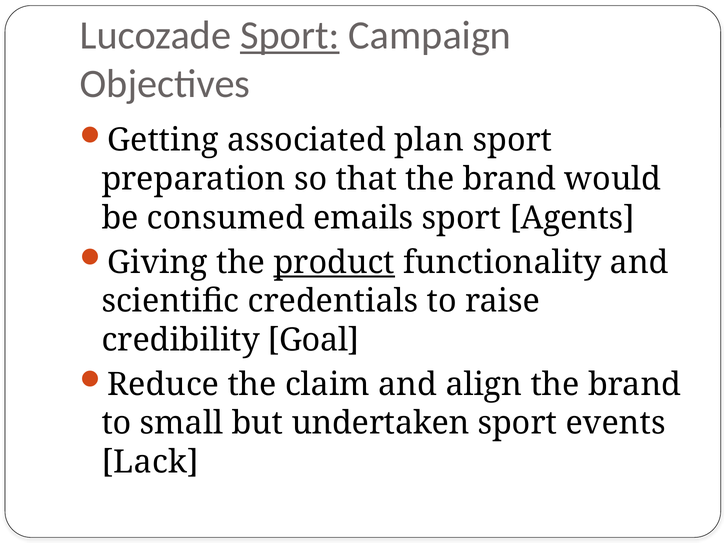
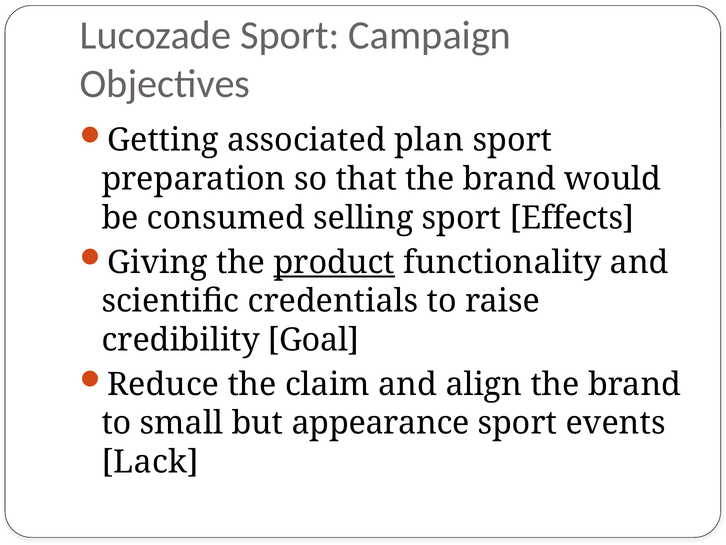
Sport underline: present -> none (290, 36)
emails: emails -> selling (363, 218)
Agents: Agents -> Effects (572, 218)
undertaken: undertaken -> appearance (381, 423)
